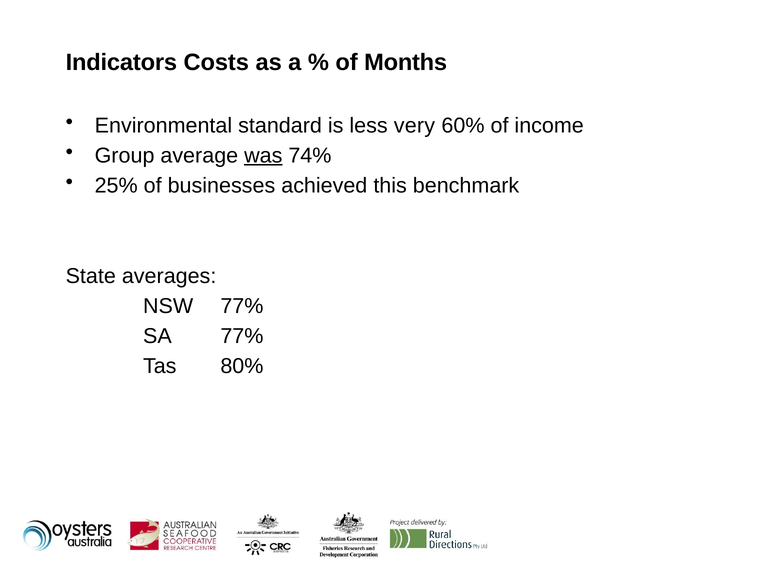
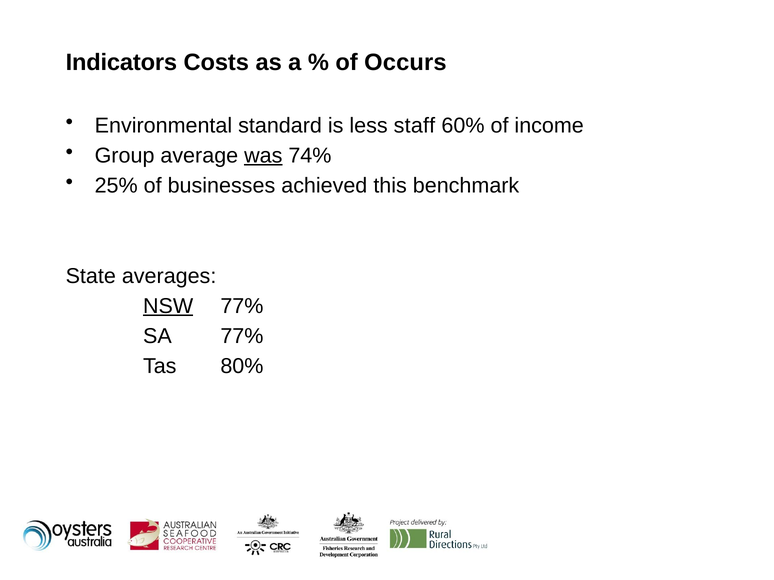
Months: Months -> Occurs (405, 63)
very: very -> staff (414, 126)
NSW underline: none -> present (168, 306)
